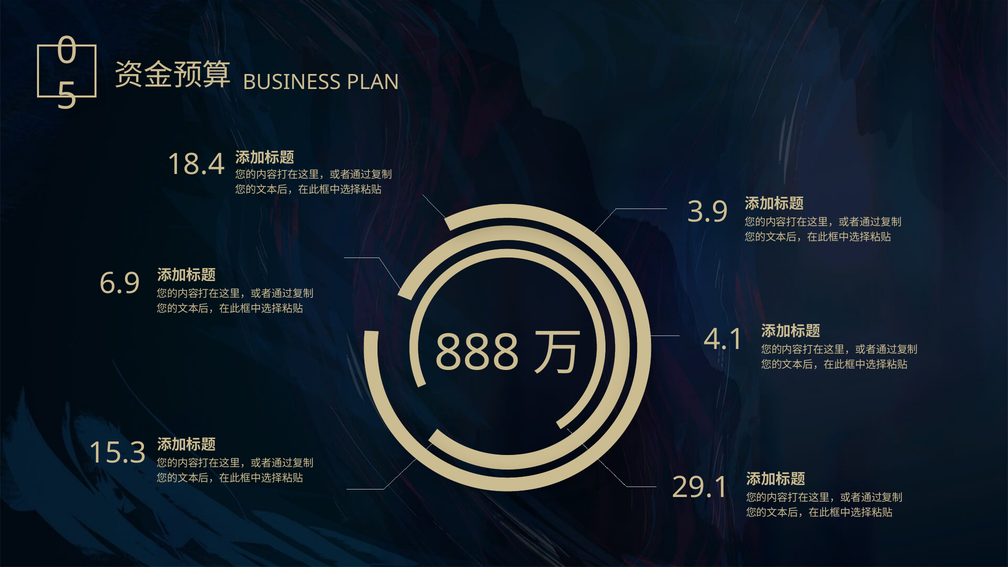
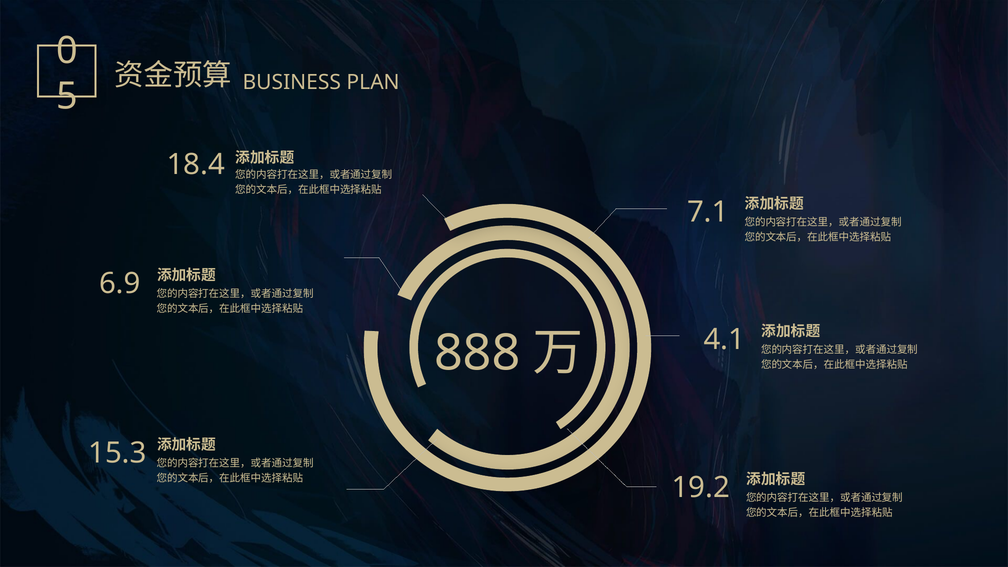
3.9: 3.9 -> 7.1 (708, 212)
29.1: 29.1 -> 19.2 (701, 487)
